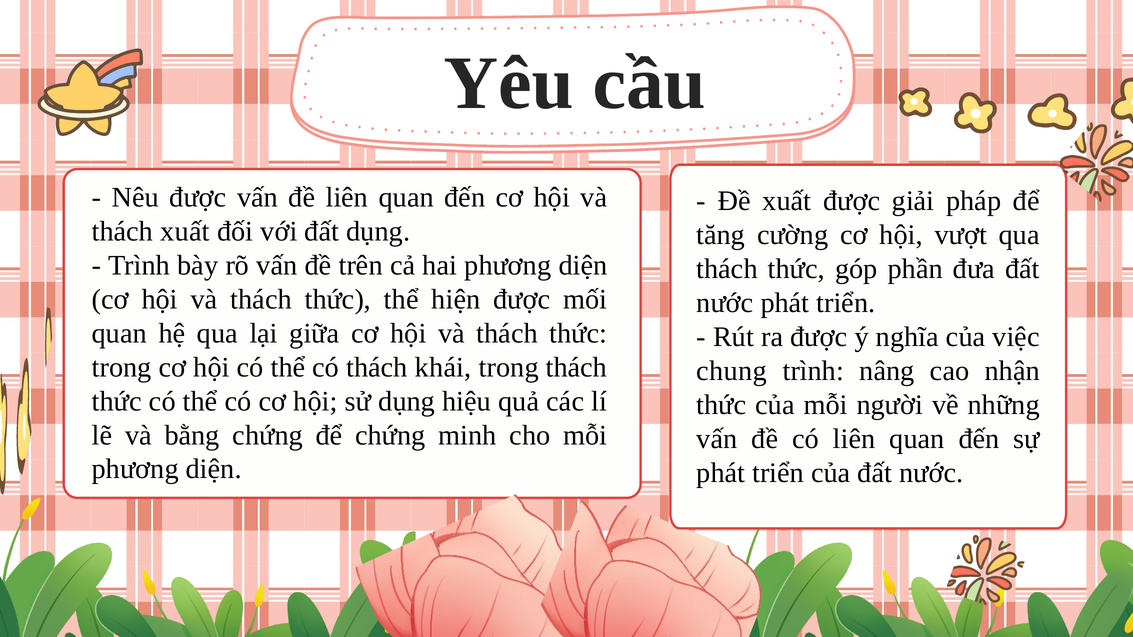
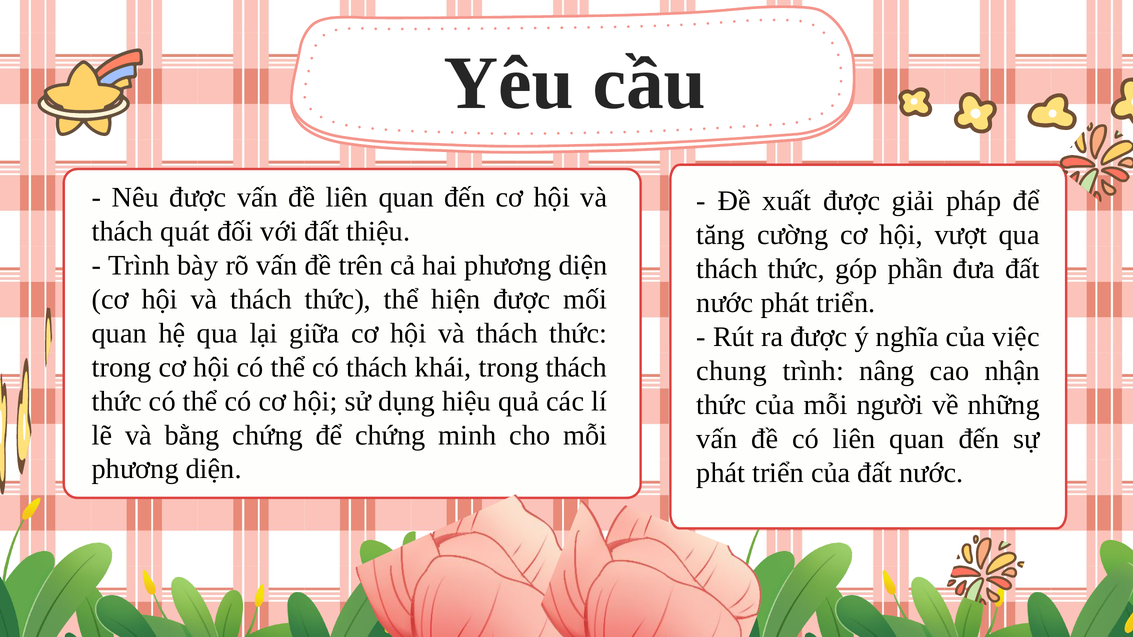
thách xuất: xuất -> quát (185, 231)
đất dụng: dụng -> thiệu (378, 231)
